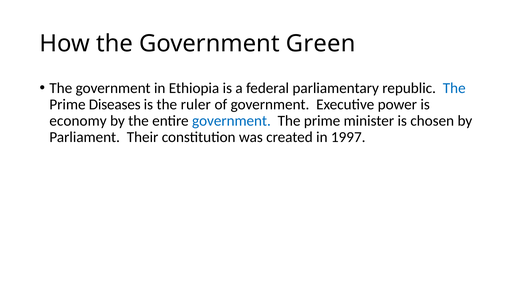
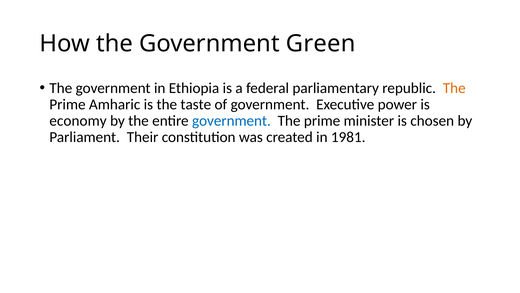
The colour: blue -> orange (454, 88)
Diseases: Diseases -> Amharic (115, 104)
ruler: ruler -> taste (196, 104)
1997: 1997 -> 1981 (348, 137)
